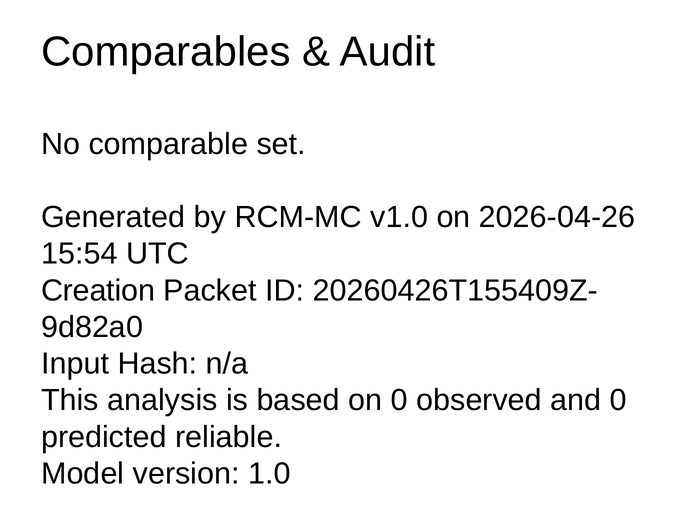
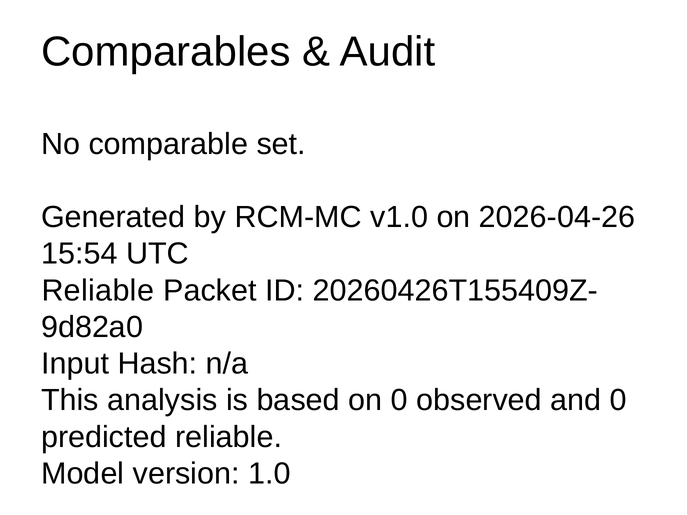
Creation: Creation -> Reliable (98, 291)
